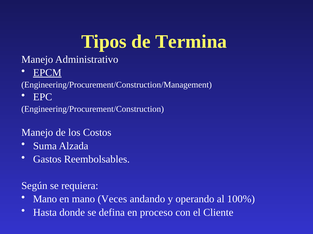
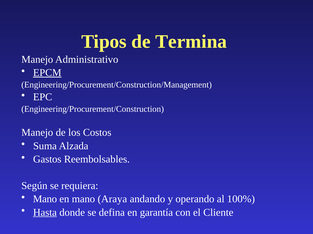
Veces: Veces -> Araya (112, 200)
Hasta underline: none -> present (45, 213)
proceso: proceso -> garantía (156, 213)
